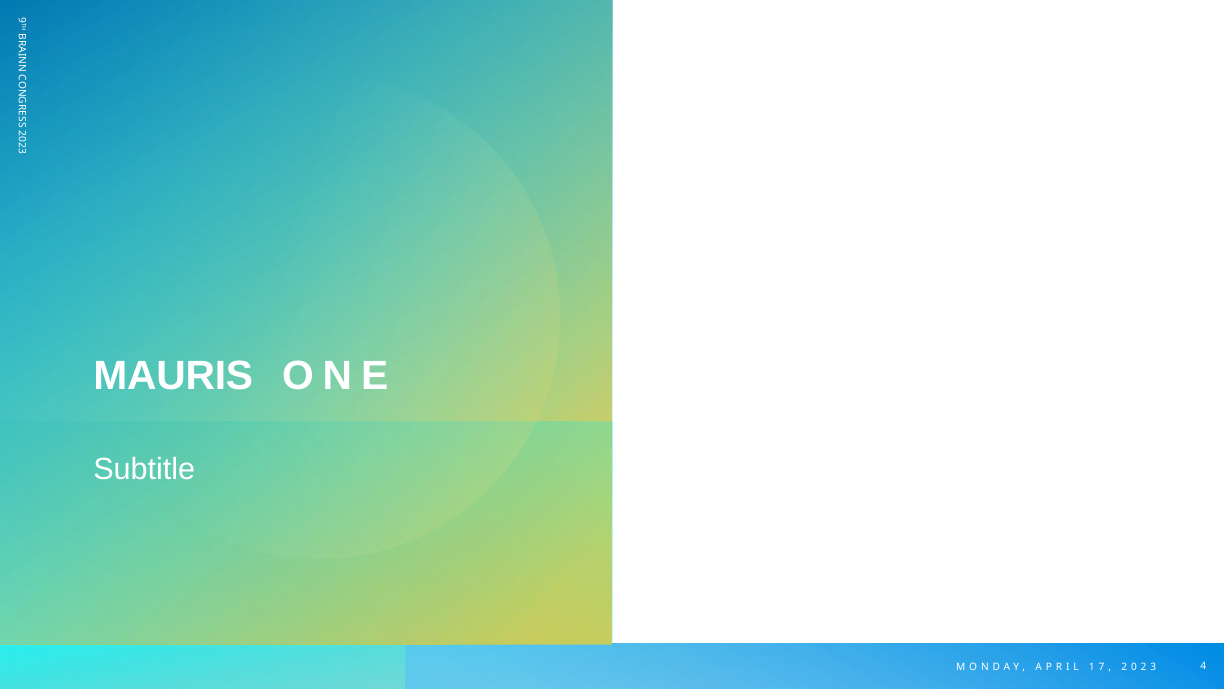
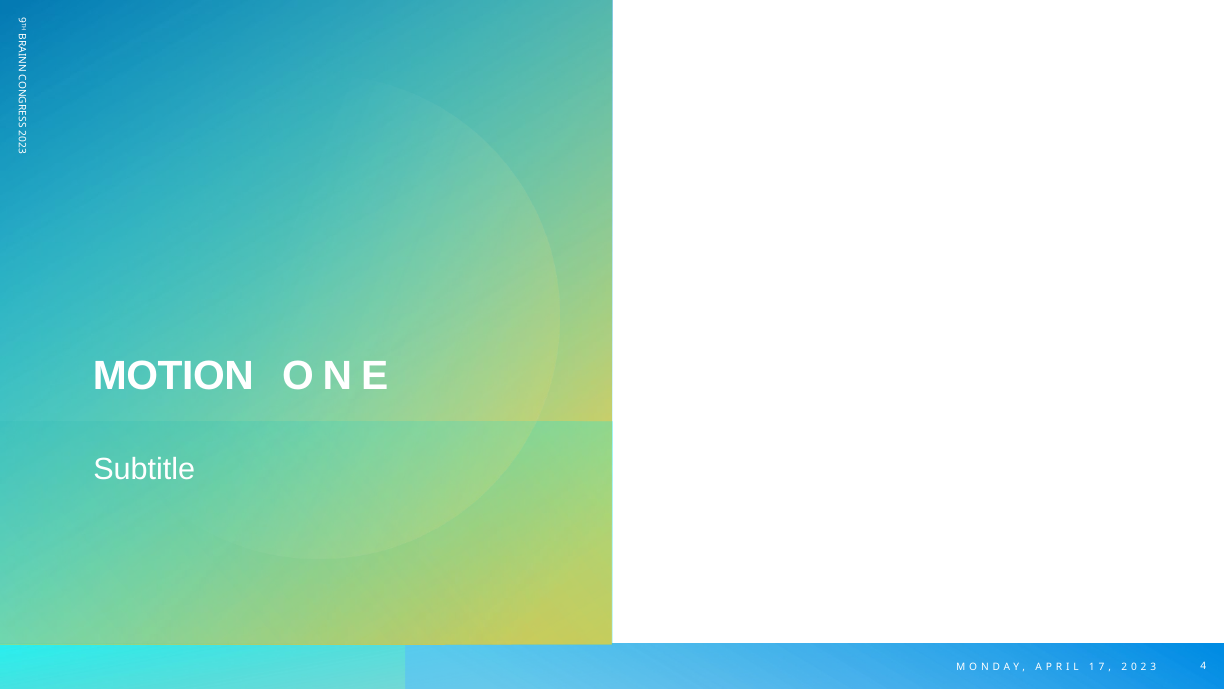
MAURIS: MAURIS -> MOTION (173, 376)
